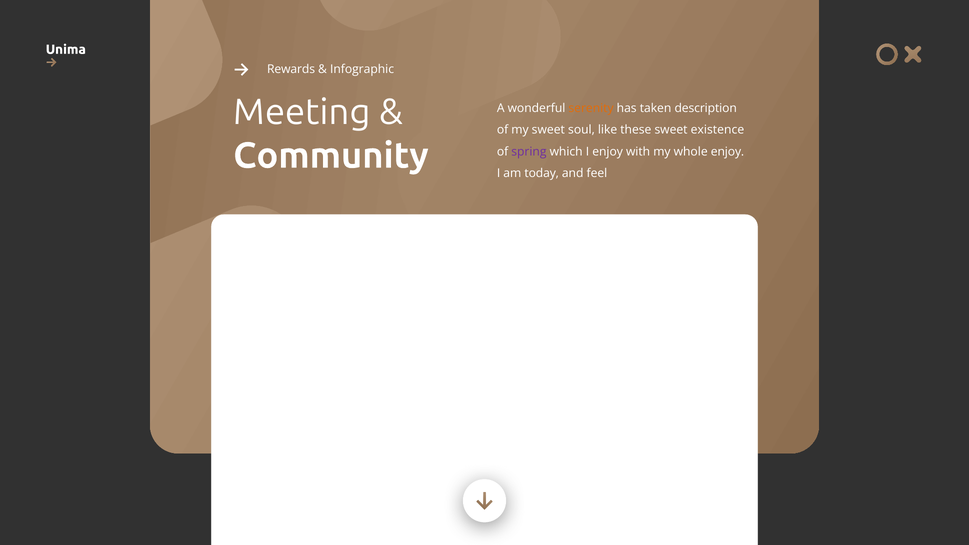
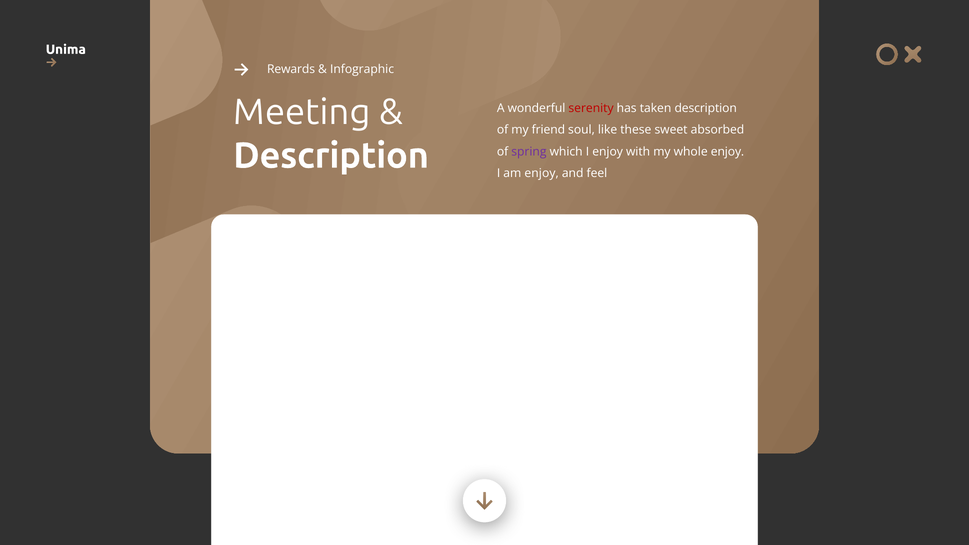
serenity colour: orange -> red (591, 108)
my sweet: sweet -> friend (548, 130)
existence: existence -> absorbed (717, 130)
Community: Community -> Description (331, 156)
am today: today -> enjoy (542, 173)
